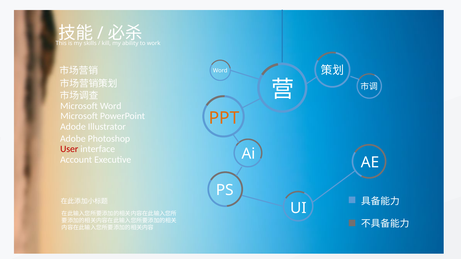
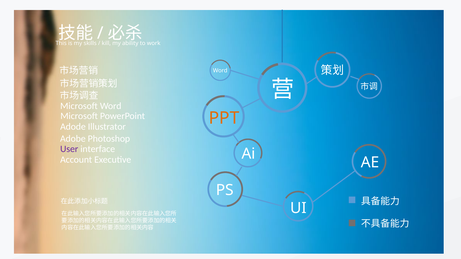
User colour: red -> purple (69, 149)
